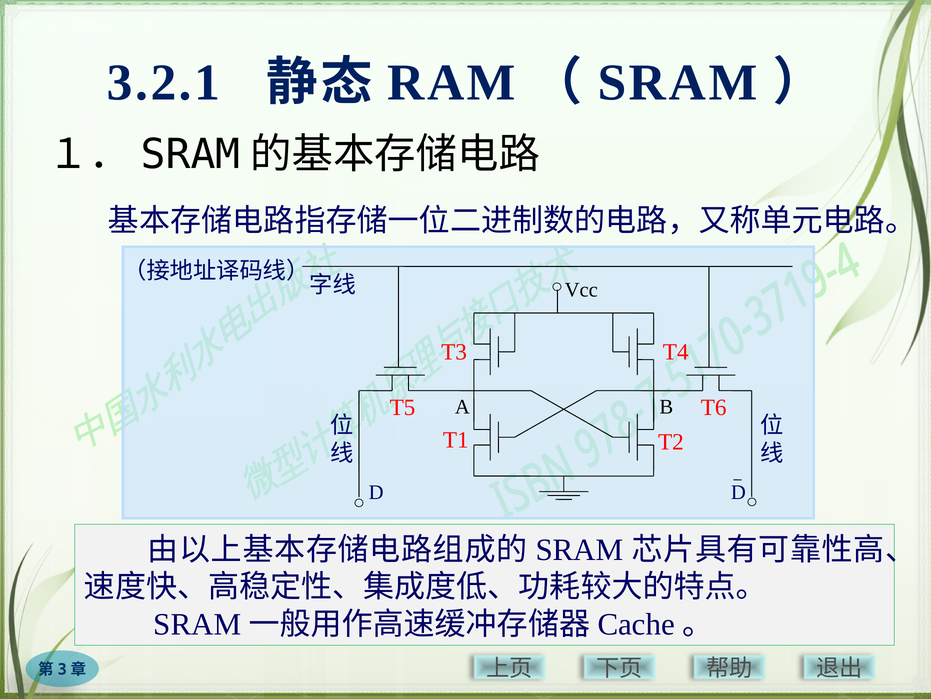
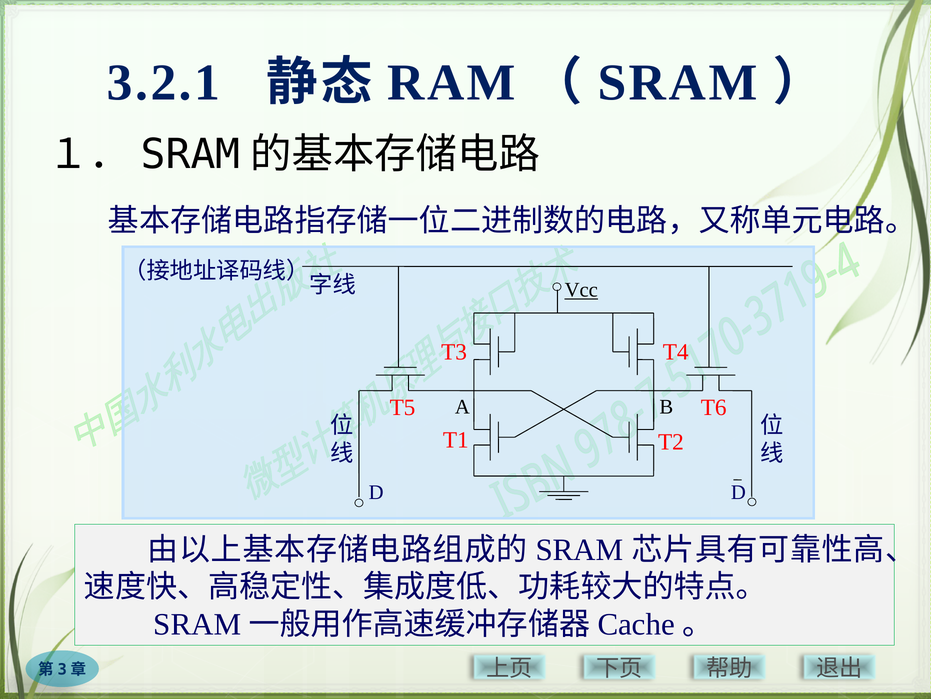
Vcc underline: none -> present (581, 290)
